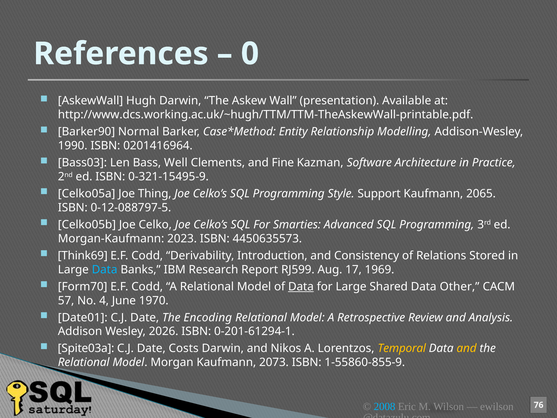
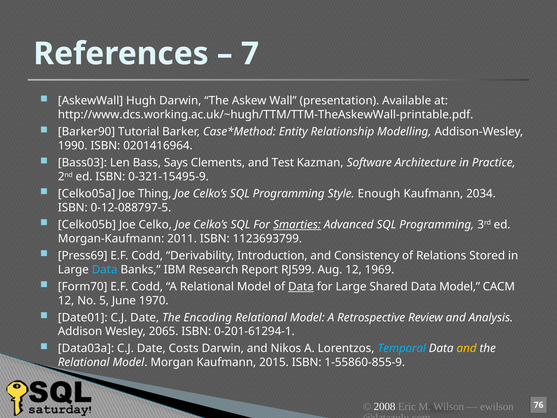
0: 0 -> 7 (250, 54)
Normal: Normal -> Tutorial (139, 132)
Well: Well -> Says (176, 163)
Fine: Fine -> Test (283, 163)
Support: Support -> Enough (379, 194)
2065: 2065 -> 2034 (481, 194)
Smarties underline: none -> present (297, 225)
2023: 2023 -> 2011 (182, 238)
4450635573: 4450635573 -> 1123693799 (267, 238)
Think69: Think69 -> Press69 (83, 255)
Aug 17: 17 -> 12 (354, 269)
Data Other: Other -> Model (460, 286)
57: 57 -> 12 (66, 300)
4: 4 -> 5 (104, 300)
2026: 2026 -> 2065 (164, 331)
Spite03a: Spite03a -> Data03a (86, 348)
Temporal colour: yellow -> light blue (402, 348)
2073: 2073 -> 2015 (274, 362)
2008 colour: light blue -> white (385, 406)
